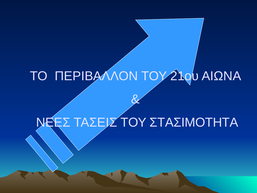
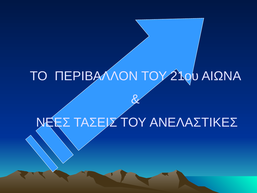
ΣΤΑΣΙΜΟΤΗΤΑ: ΣΤΑΣΙΜΟΤΗΤΑ -> ΑΝΕΛΑΣΤΙΚΕΣ (194, 122)
